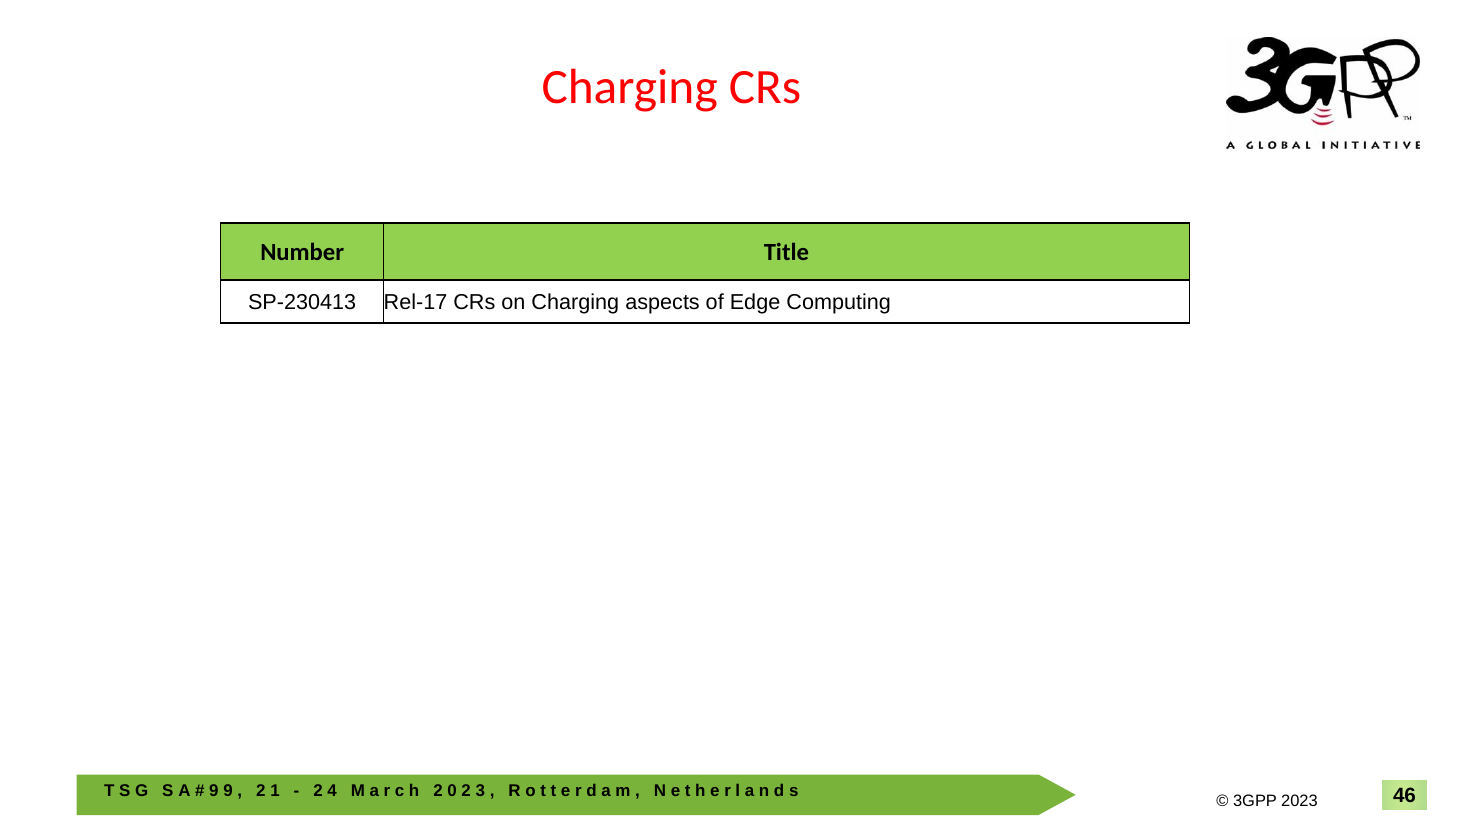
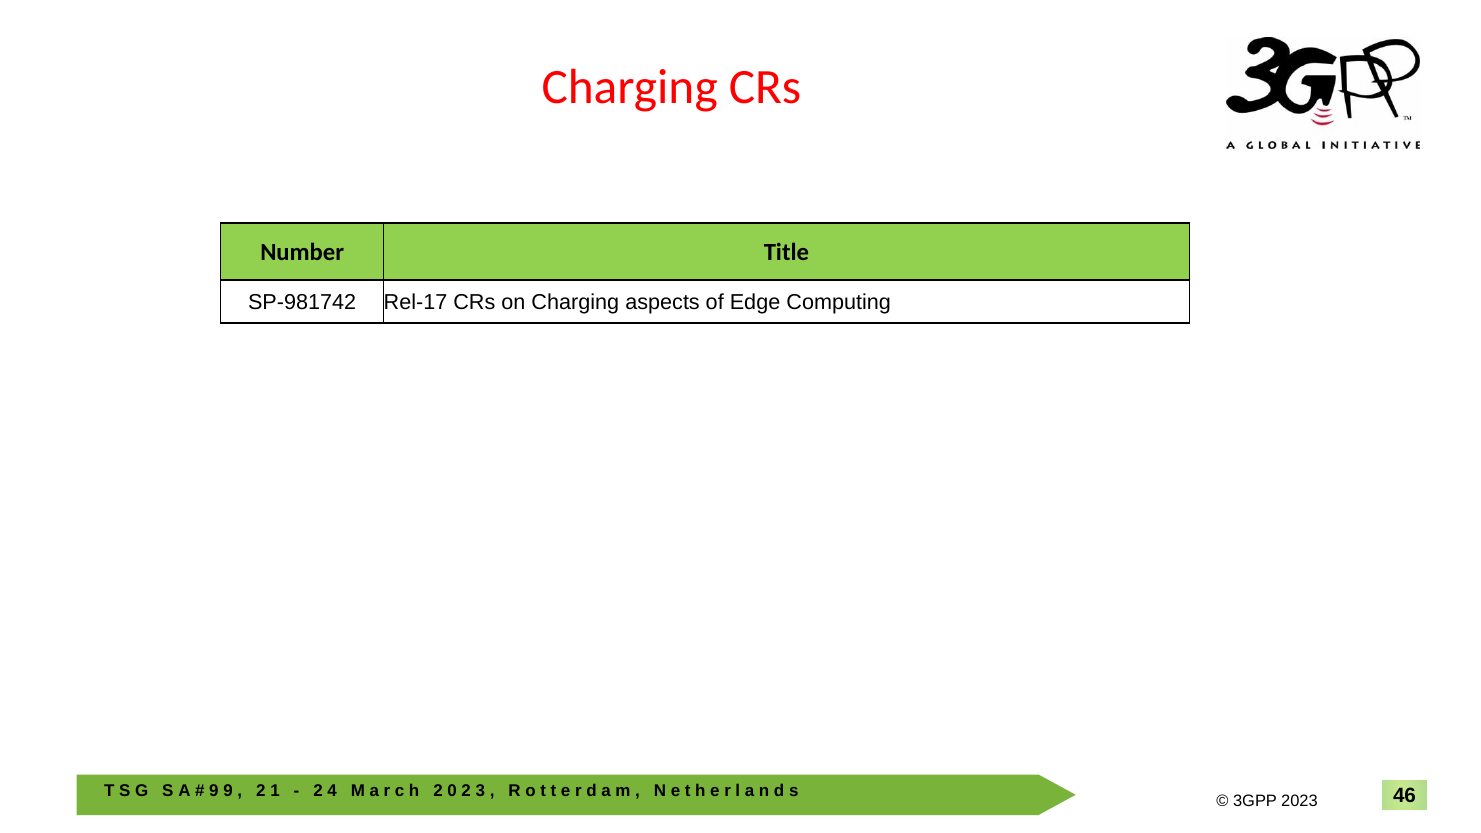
SP-230413: SP-230413 -> SP-981742 (302, 302)
